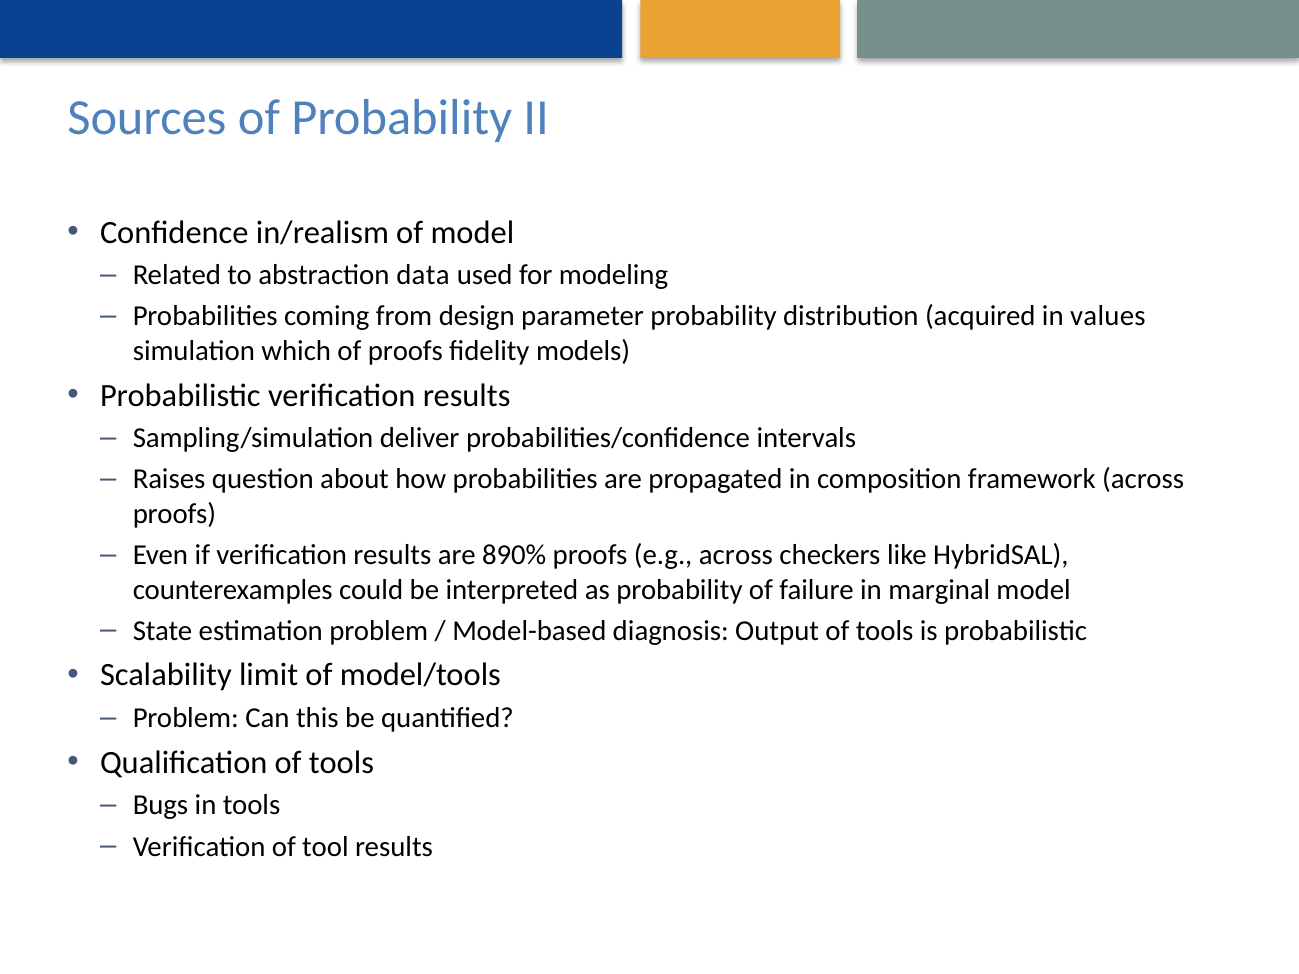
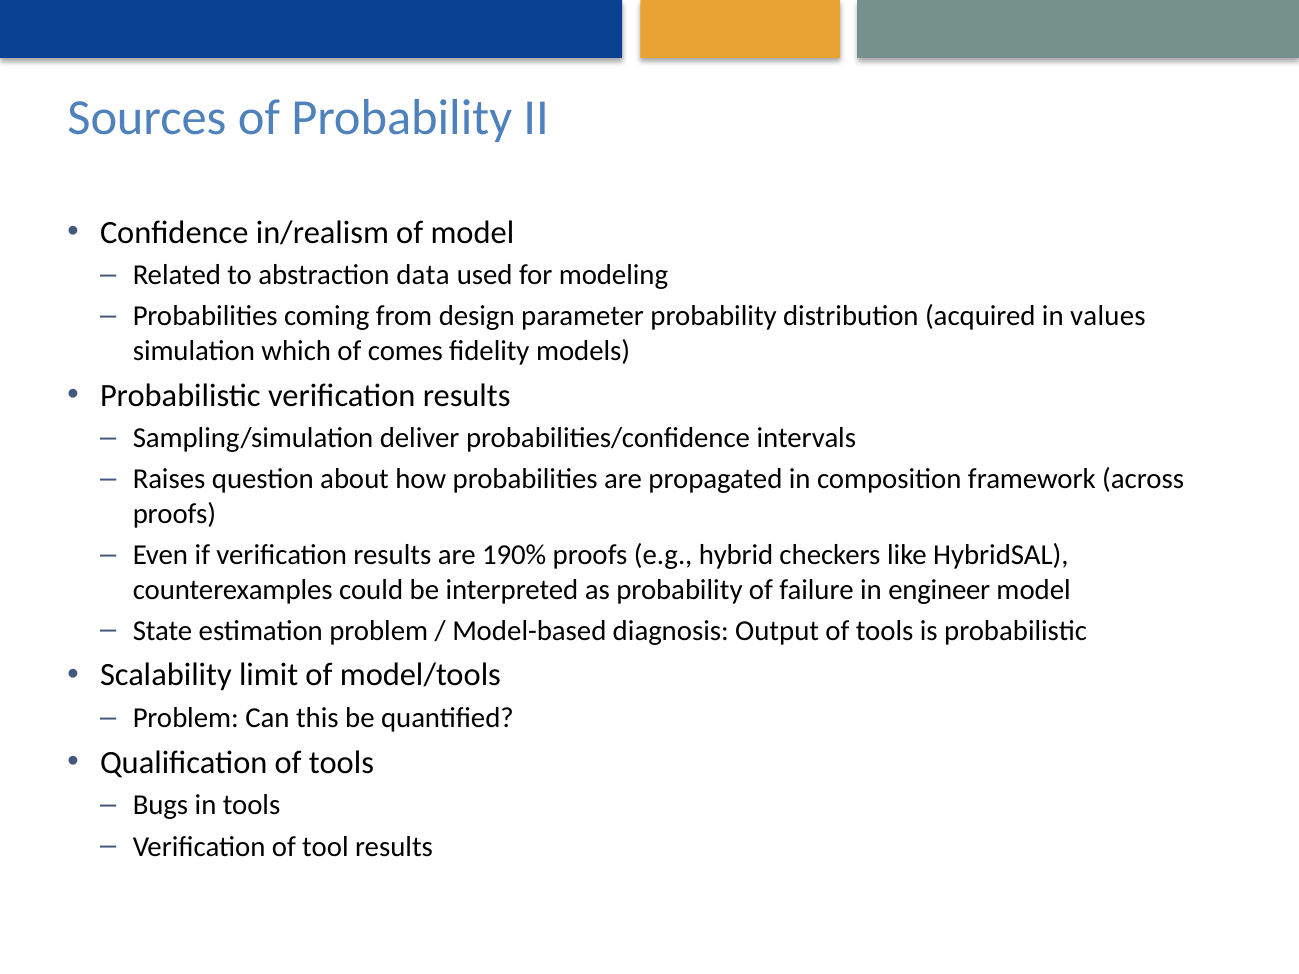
of proofs: proofs -> comes (405, 351)
890%: 890% -> 190% (514, 555)
e.g across: across -> hybrid (736, 555)
marginal: marginal -> engineer (939, 590)
